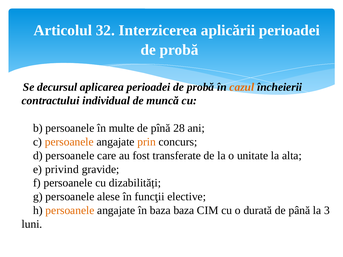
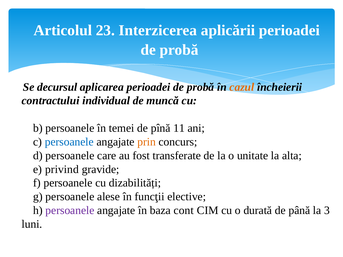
32: 32 -> 23 (105, 30)
multe: multe -> temei (122, 128)
28: 28 -> 11 (179, 128)
persoanele colour: orange -> blue (69, 142)
persoanele colour: orange -> purple (70, 211)
baza baza: baza -> cont (184, 211)
